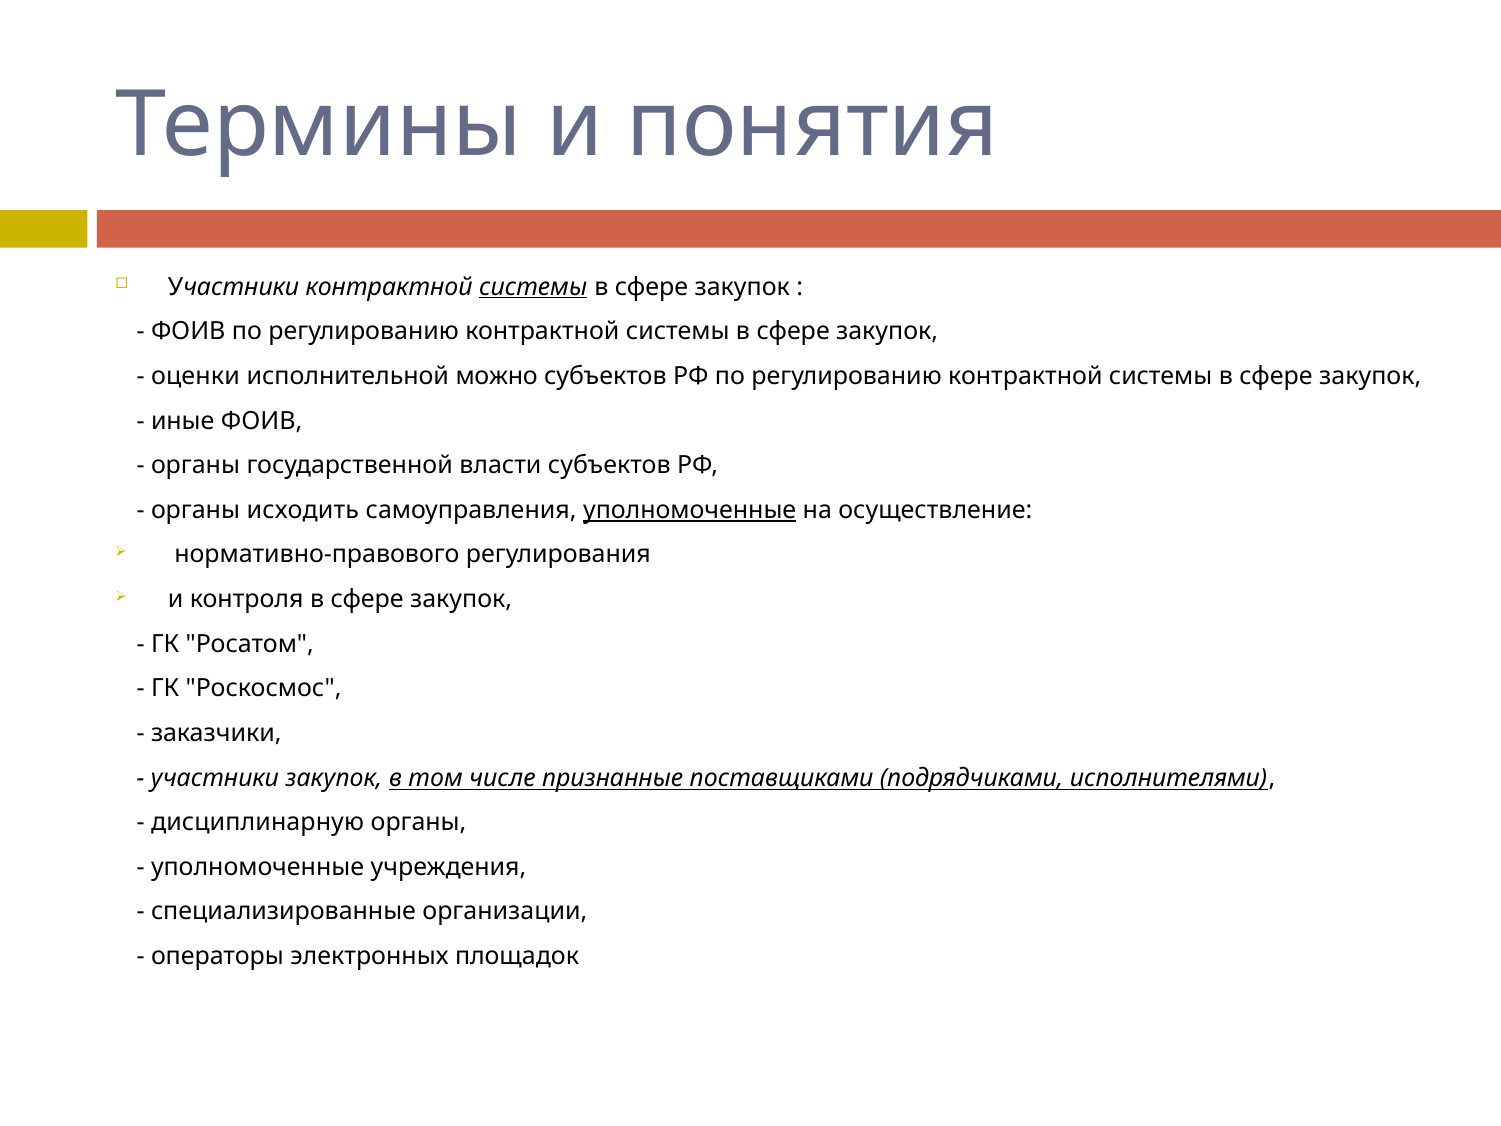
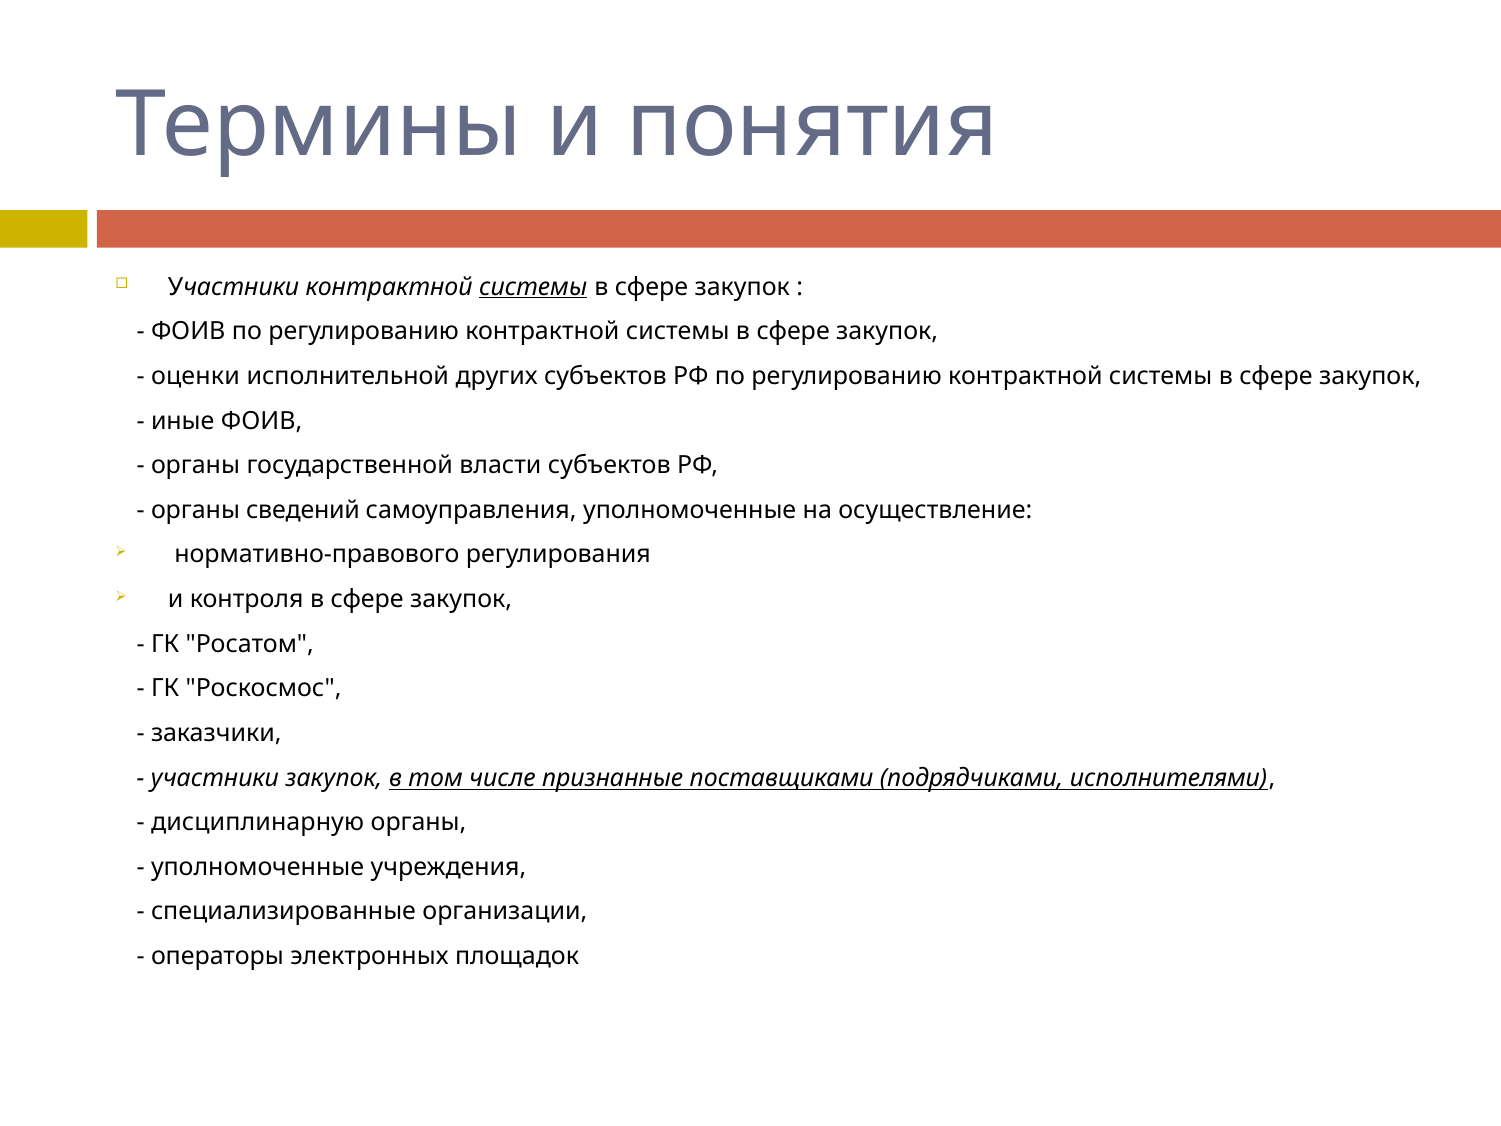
можно: можно -> других (497, 376)
исходить: исходить -> сведений (303, 510)
уполномоченные underline: present -> none (690, 510)
